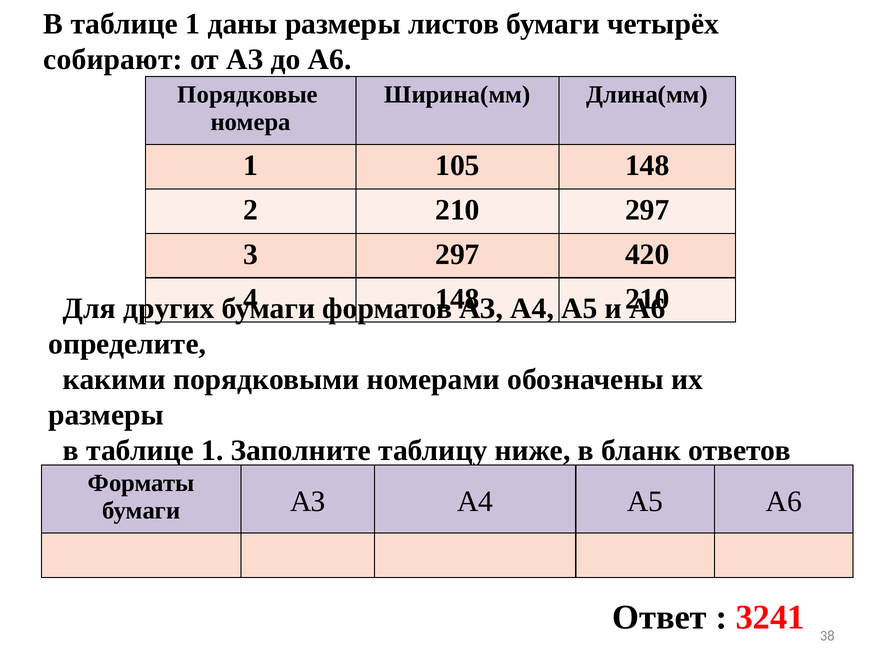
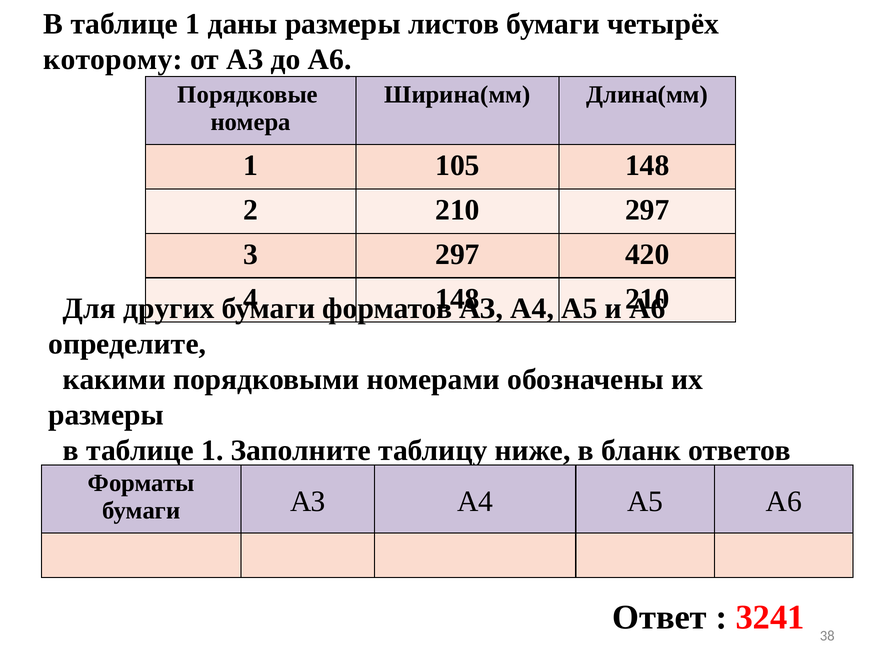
собирают: собирают -> которому (113, 60)
